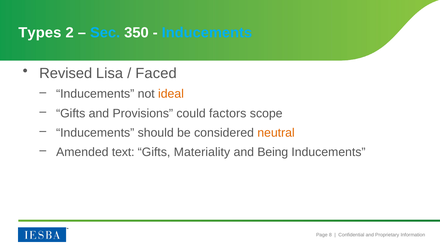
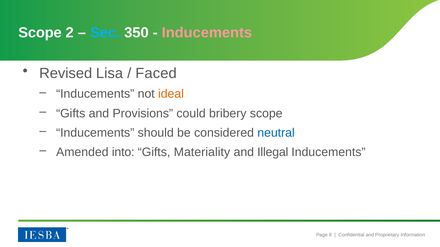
Types: Types -> Scope (40, 33)
Inducements colour: light blue -> pink (207, 33)
factors: factors -> bribery (228, 114)
neutral colour: orange -> blue (276, 133)
text: text -> into (123, 152)
Being: Being -> Illegal (273, 152)
